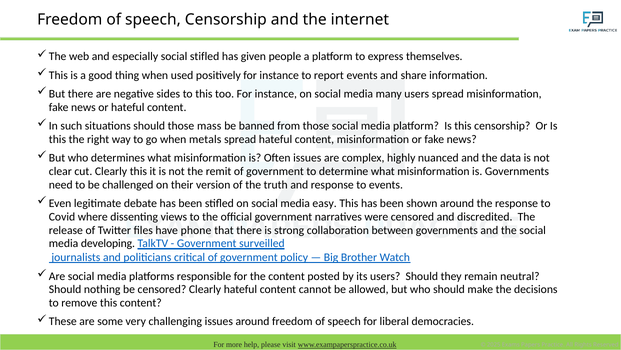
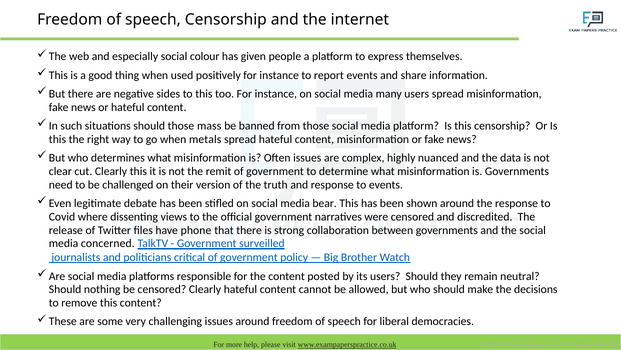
social stifled: stifled -> colour (205, 56)
easy: easy -> bear (325, 203)
developing: developing -> concerned (108, 243)
